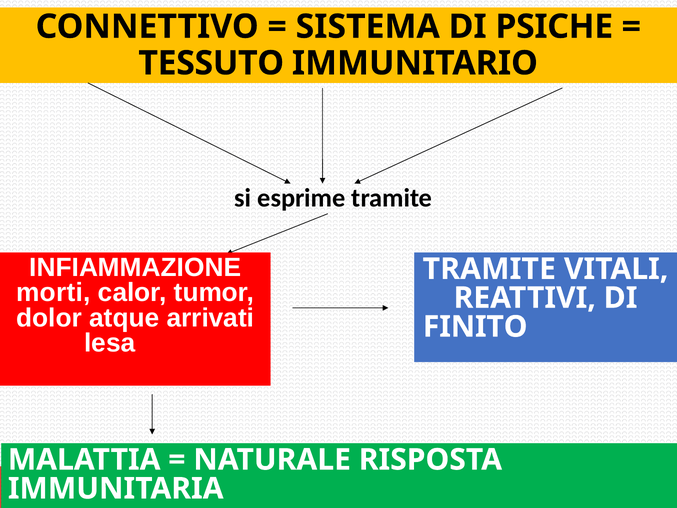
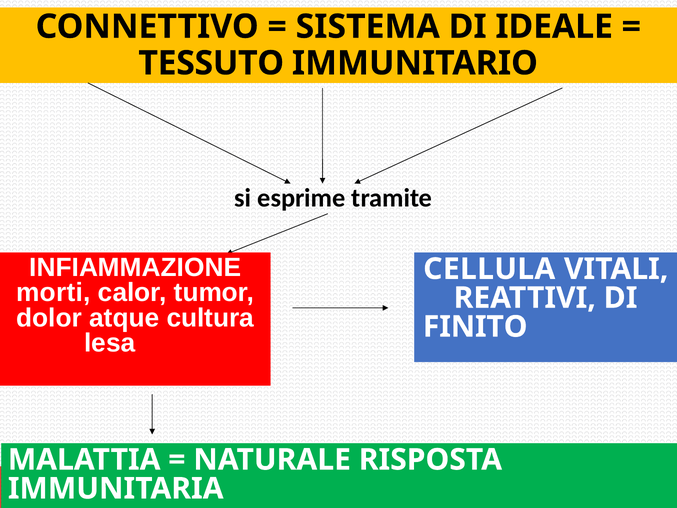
PSICHE: PSICHE -> IDEALE (554, 27)
TRAMITE: TRAMITE -> CELLULA (489, 269)
arrivati: arrivati -> cultura (210, 318)
